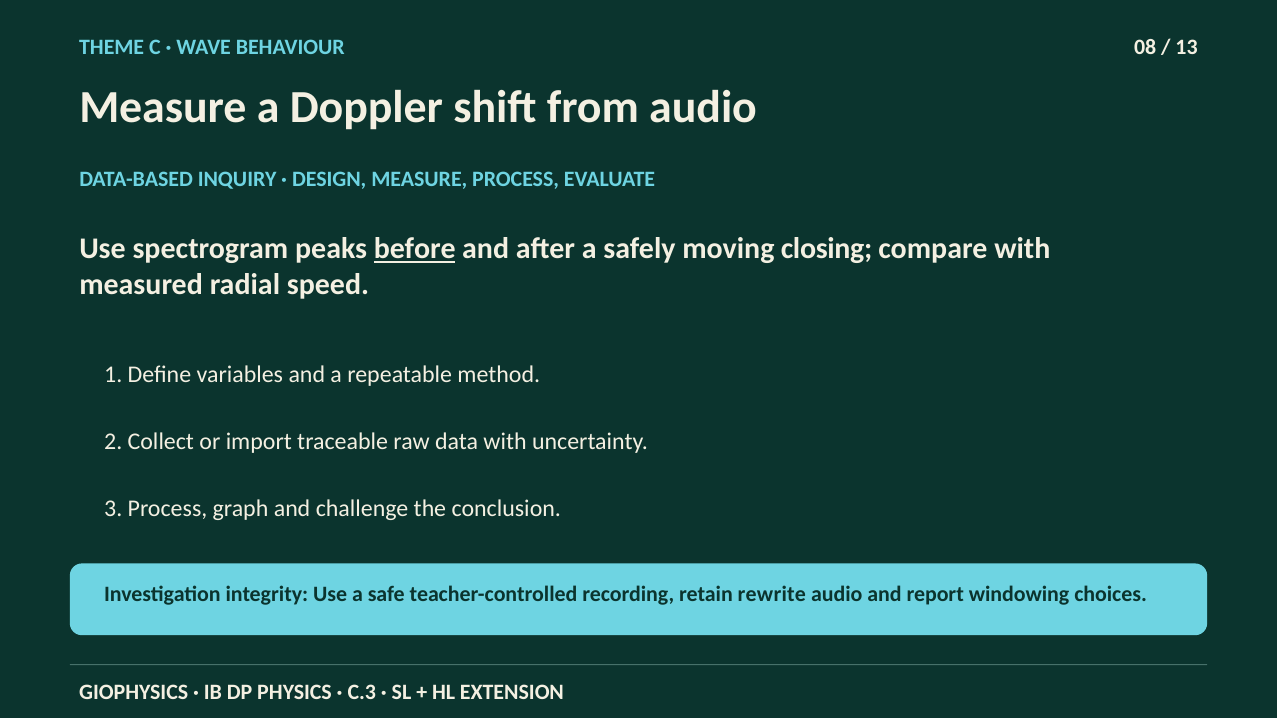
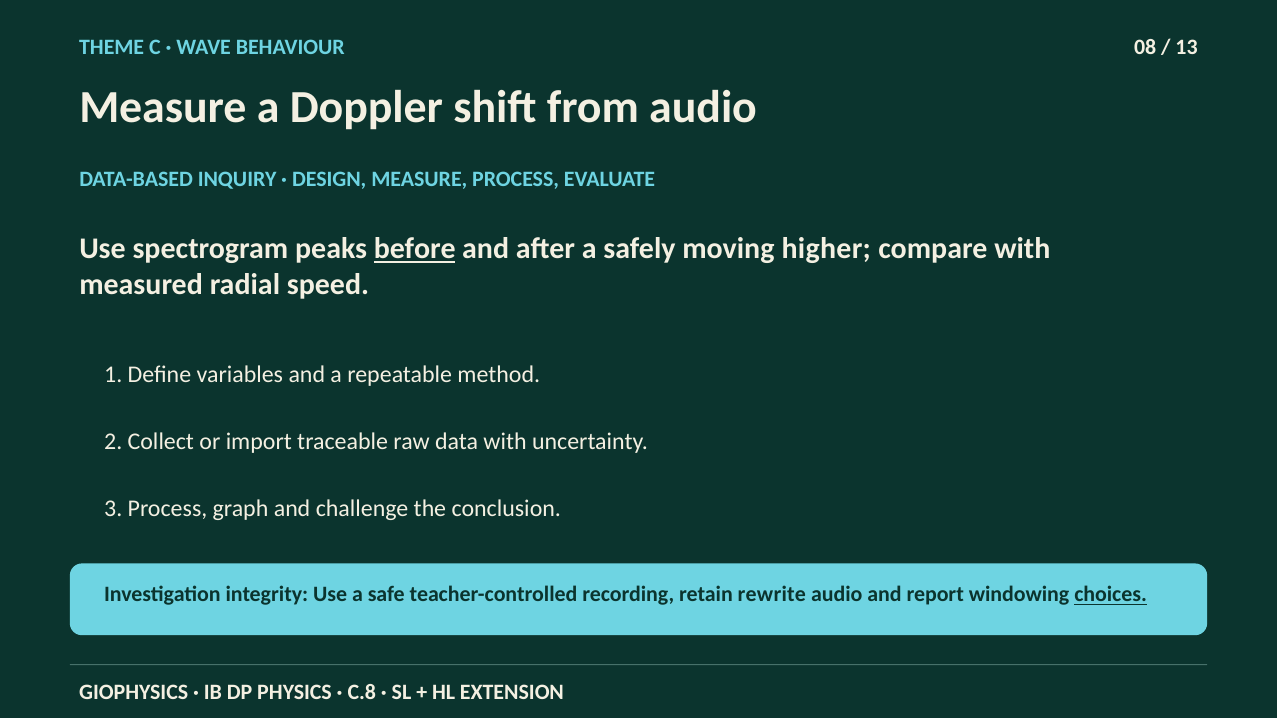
closing: closing -> higher (826, 249)
choices underline: none -> present (1111, 595)
C.3: C.3 -> C.8 (362, 693)
